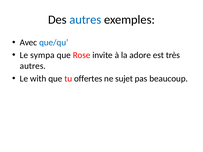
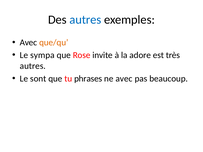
que/qu colour: blue -> orange (54, 43)
with: with -> sont (38, 79)
offertes: offertes -> phrases (88, 79)
ne sujet: sujet -> avec (124, 79)
